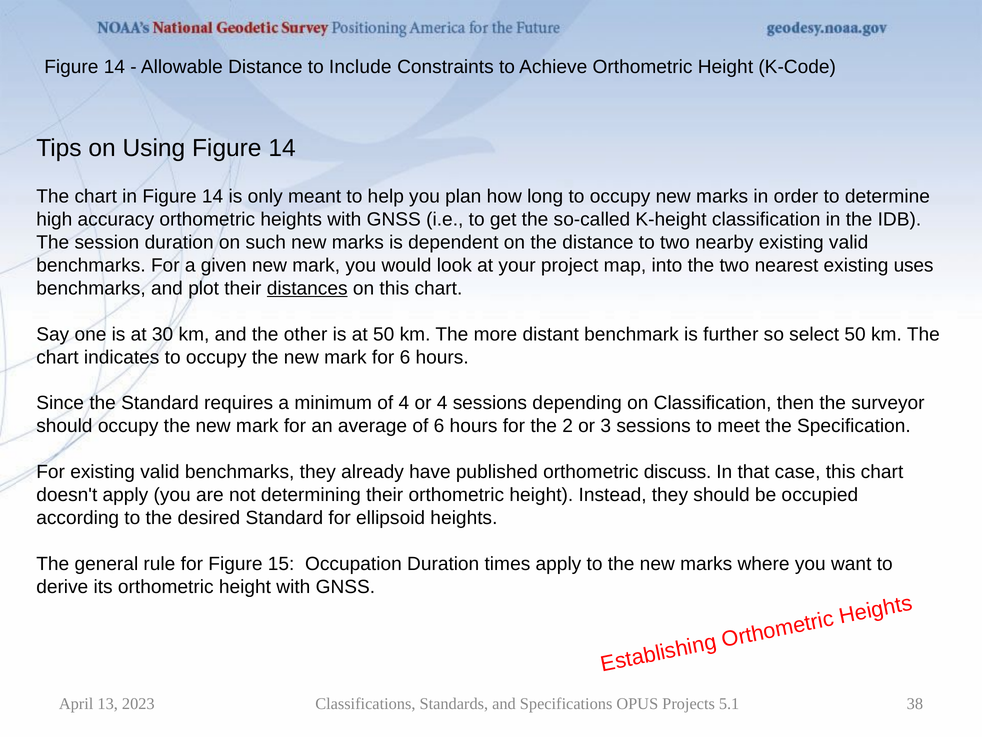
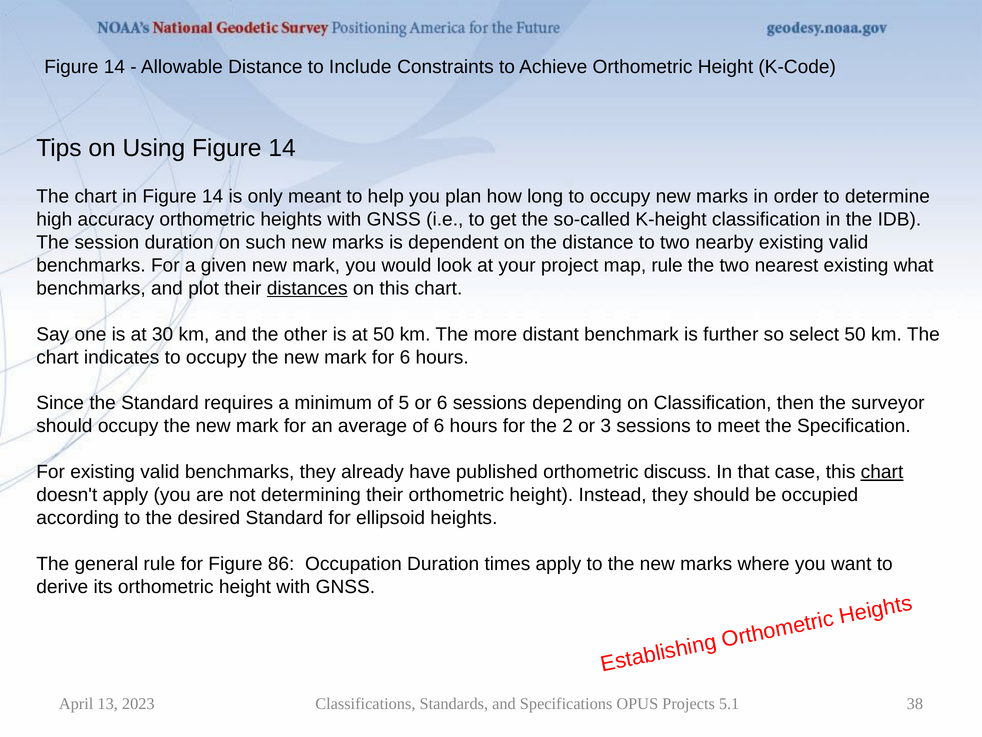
map into: into -> rule (667, 265)
uses: uses -> what (914, 265)
of 4: 4 -> 5 (404, 403)
or 4: 4 -> 6 (442, 403)
chart underline: none -> present (882, 472)
15: 15 -> 86 (281, 563)
